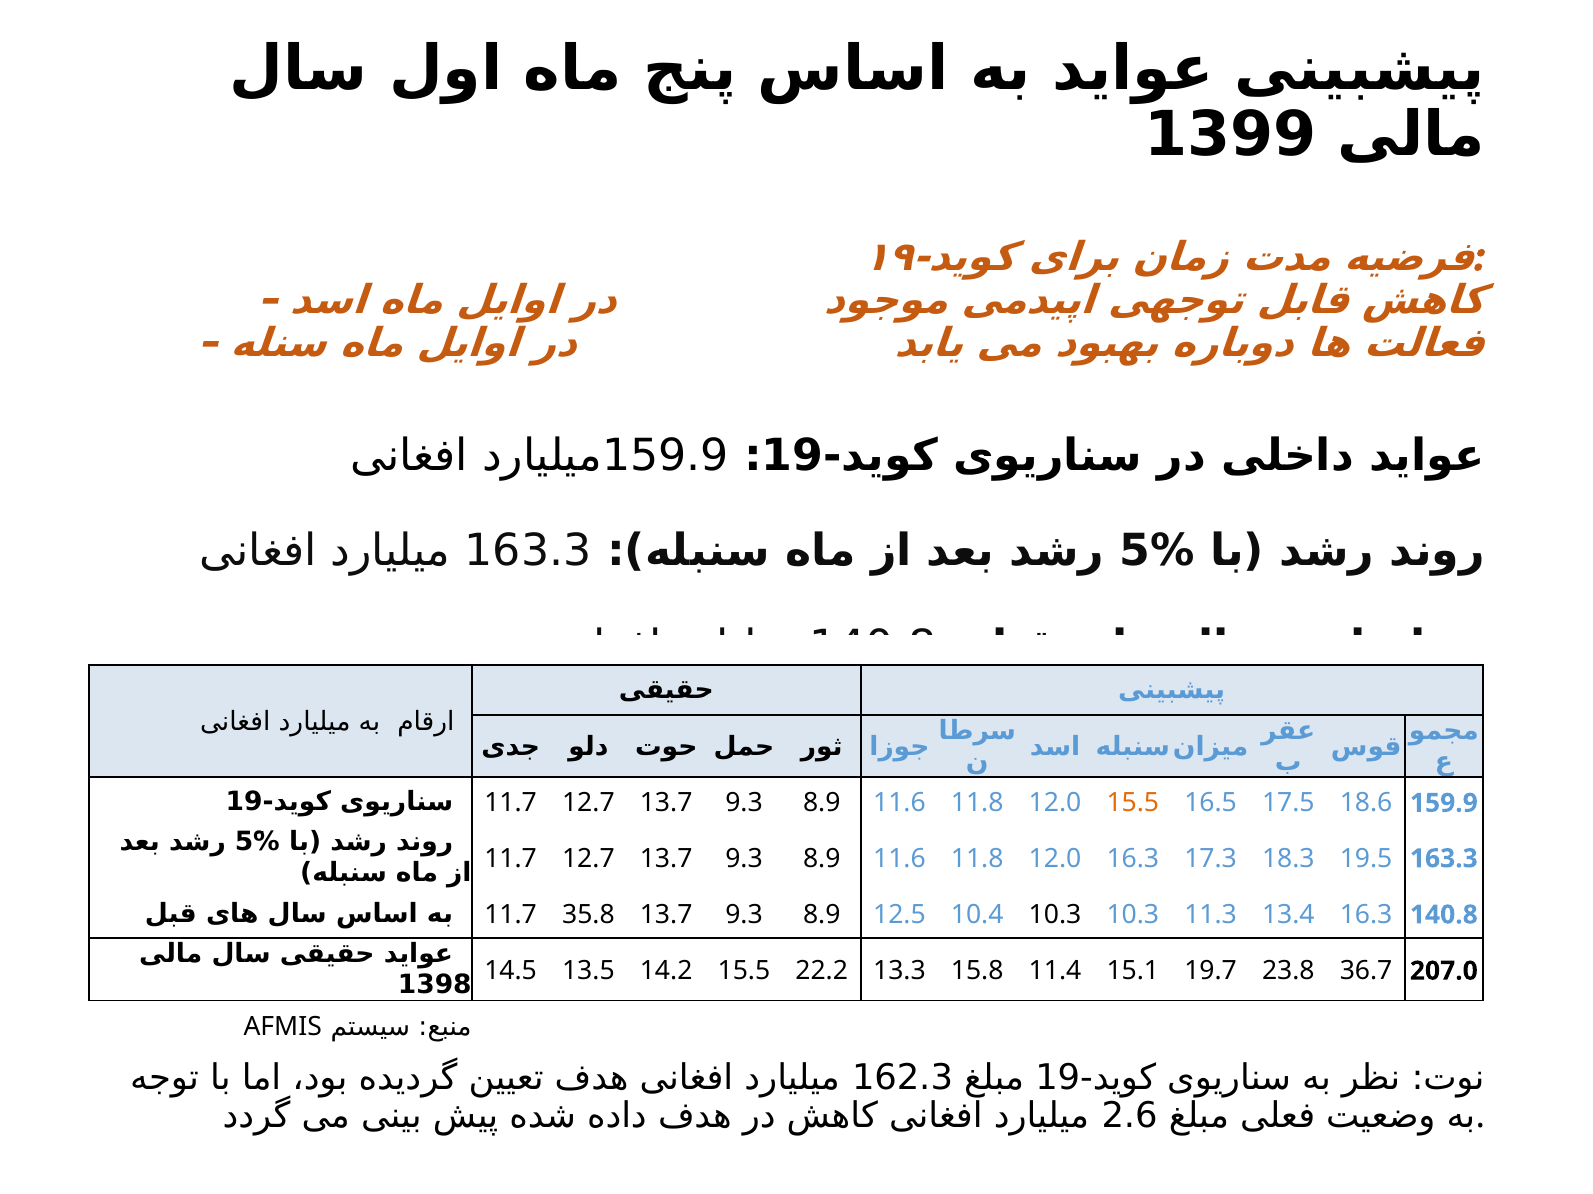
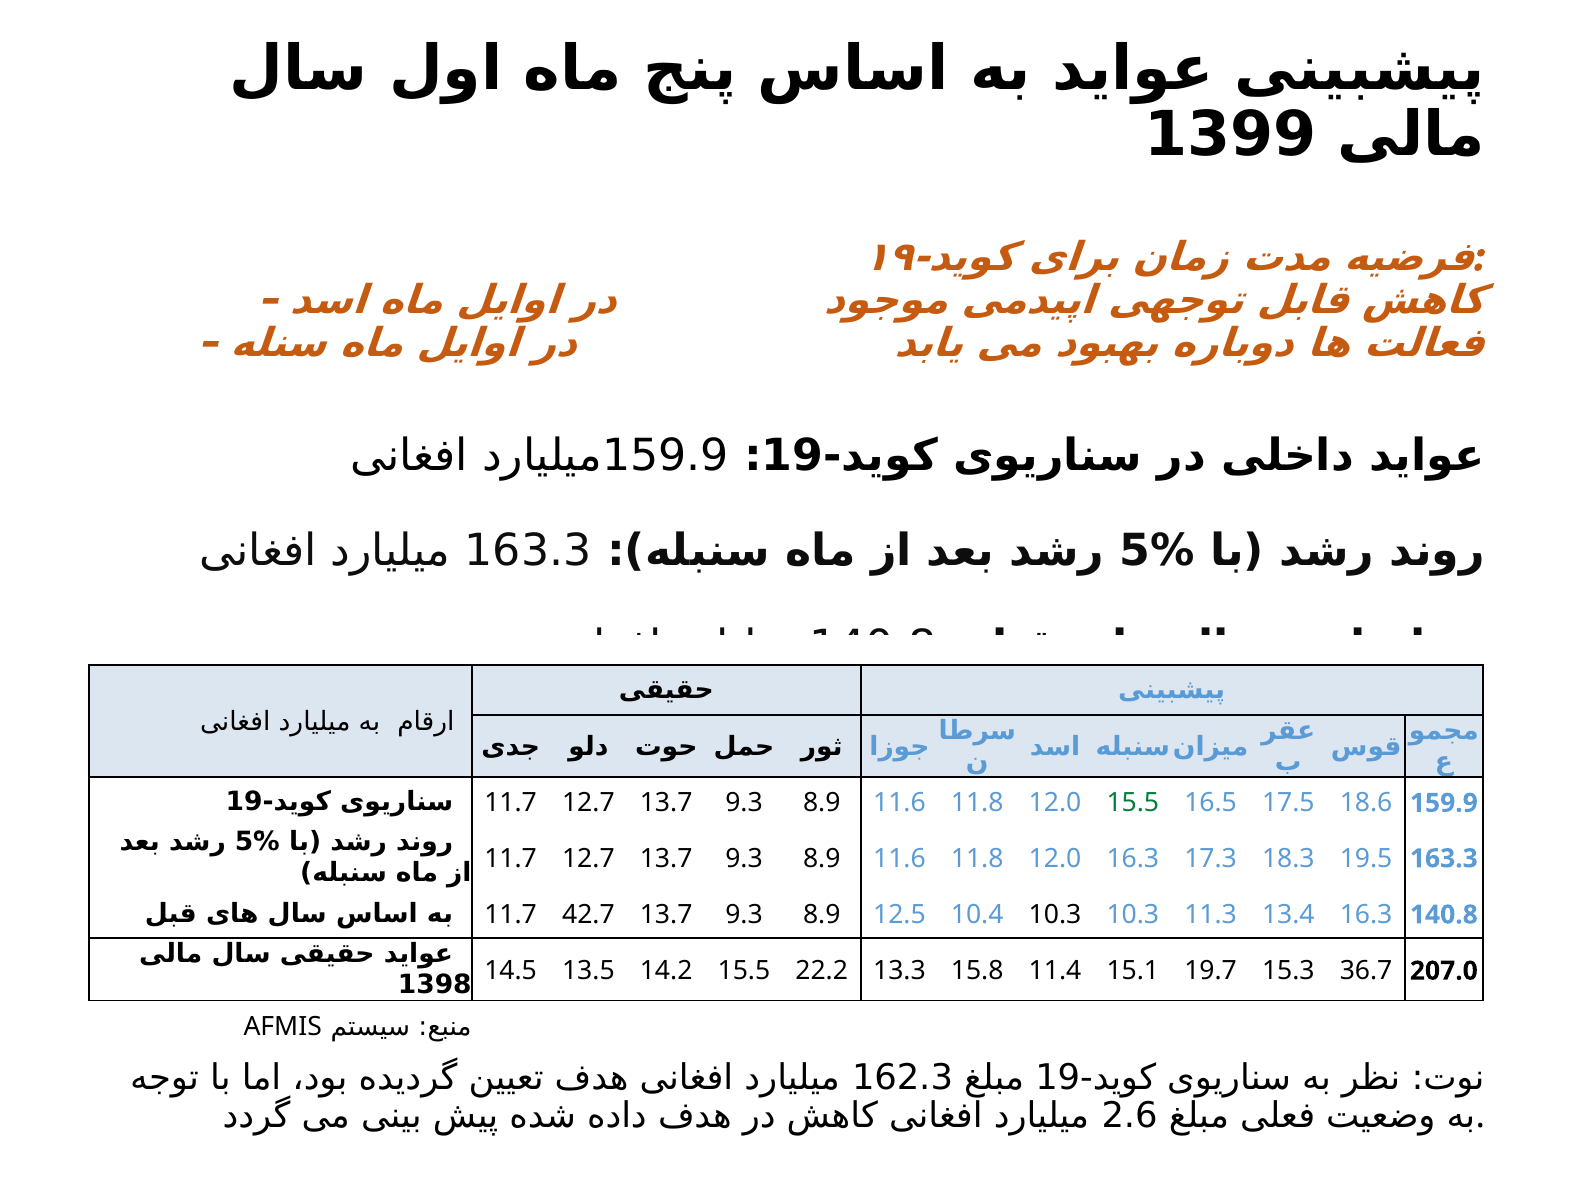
15.5 colour: orange -> green (1133, 804)
35.8: 35.8 -> 42.7 (588, 915)
23.8: 23.8 -> 15.3 (1288, 972)
